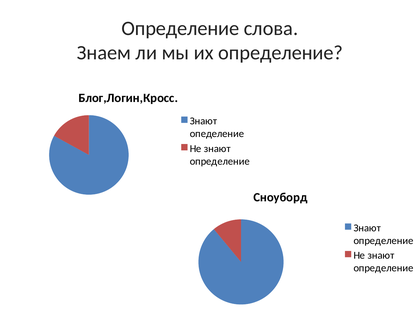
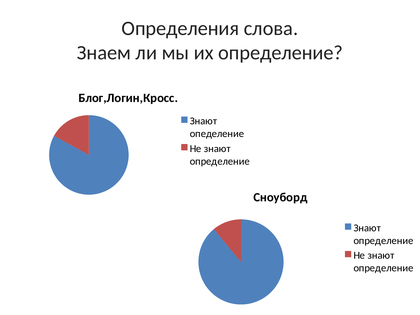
Определение: Определение -> Определения (180, 28)
